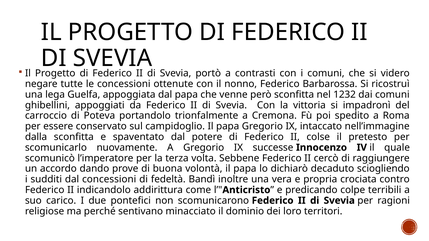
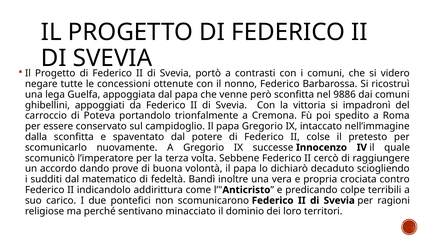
1232: 1232 -> 9886 (345, 95)
dal concessioni: concessioni -> matematico (109, 180)
